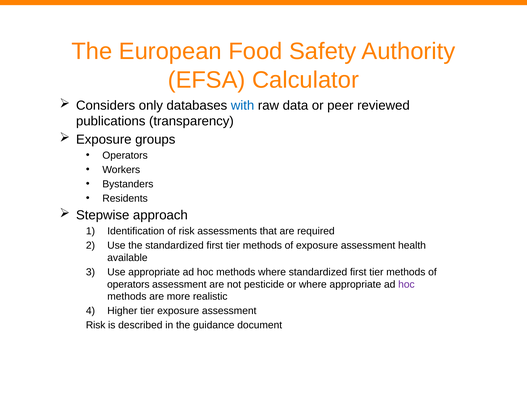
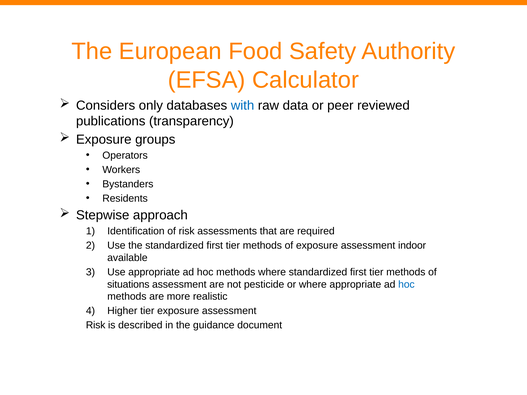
health: health -> indoor (412, 246)
operators: operators -> situations (128, 285)
hoc colour: purple -> blue (406, 285)
